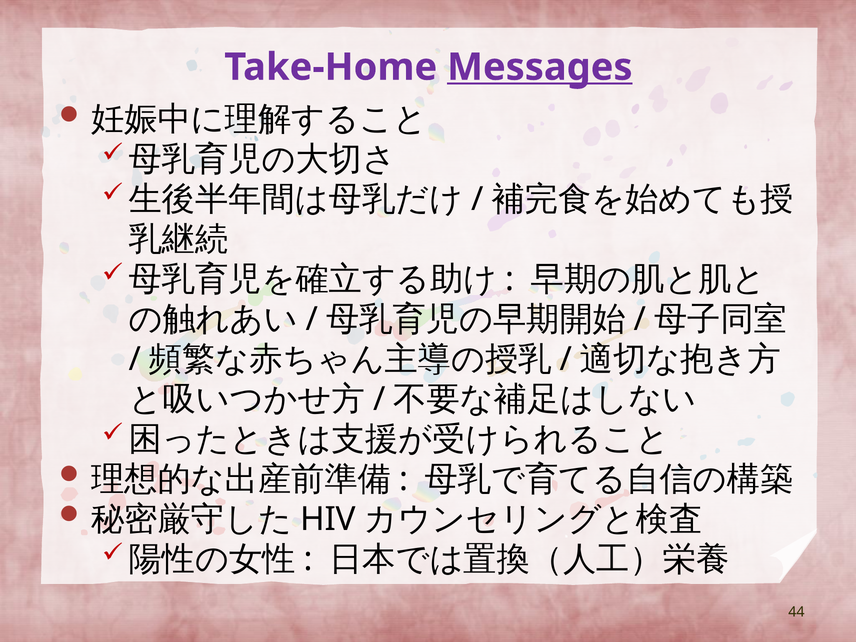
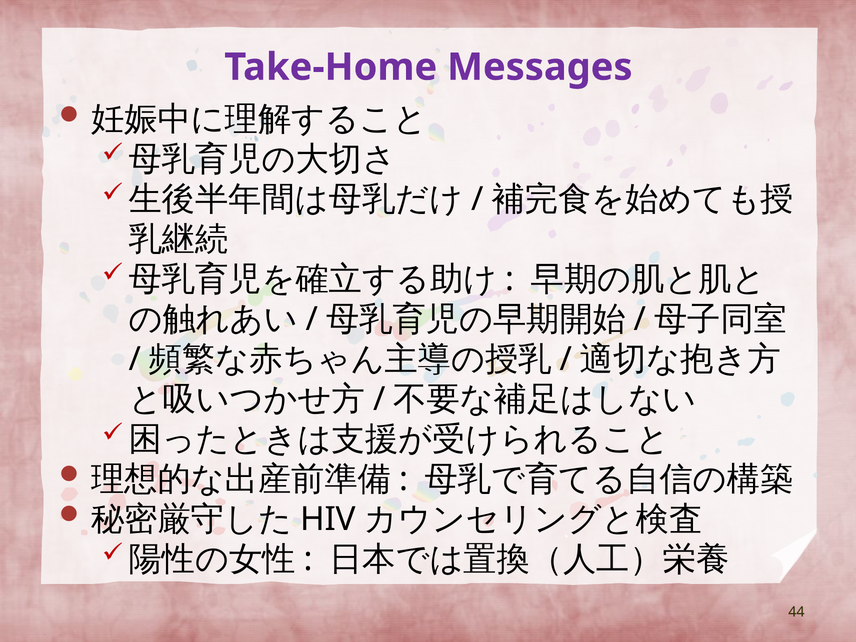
Messages underline: present -> none (540, 67)
